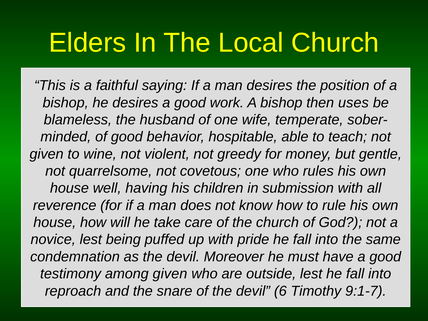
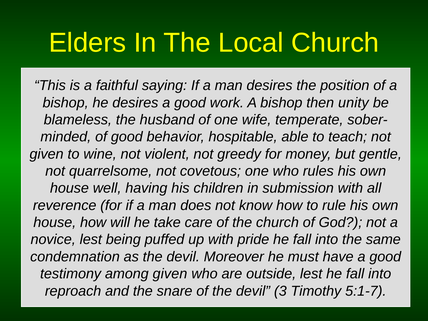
uses: uses -> unity (353, 103)
6: 6 -> 3 (280, 291)
9:1-7: 9:1-7 -> 5:1-7 (366, 291)
